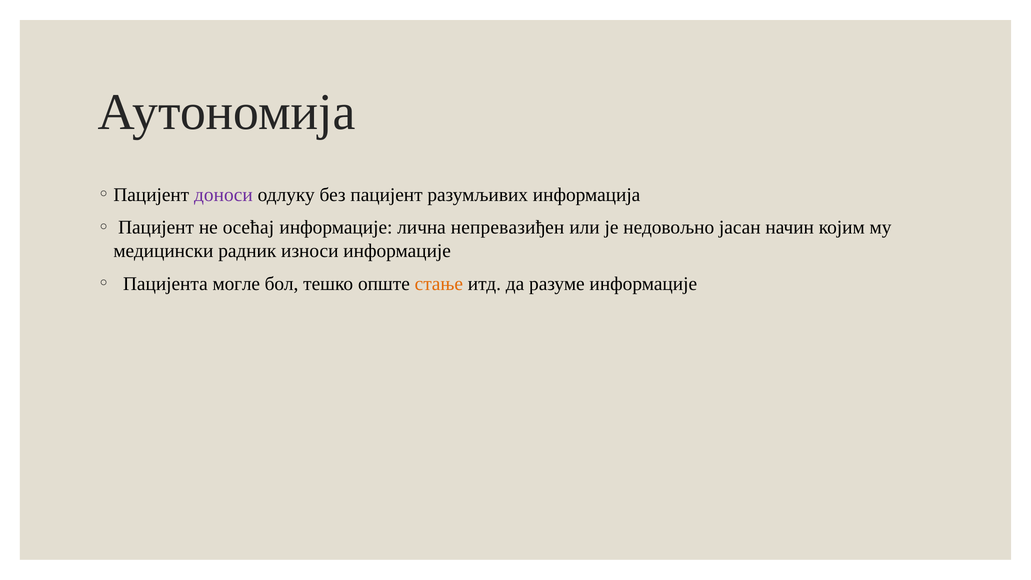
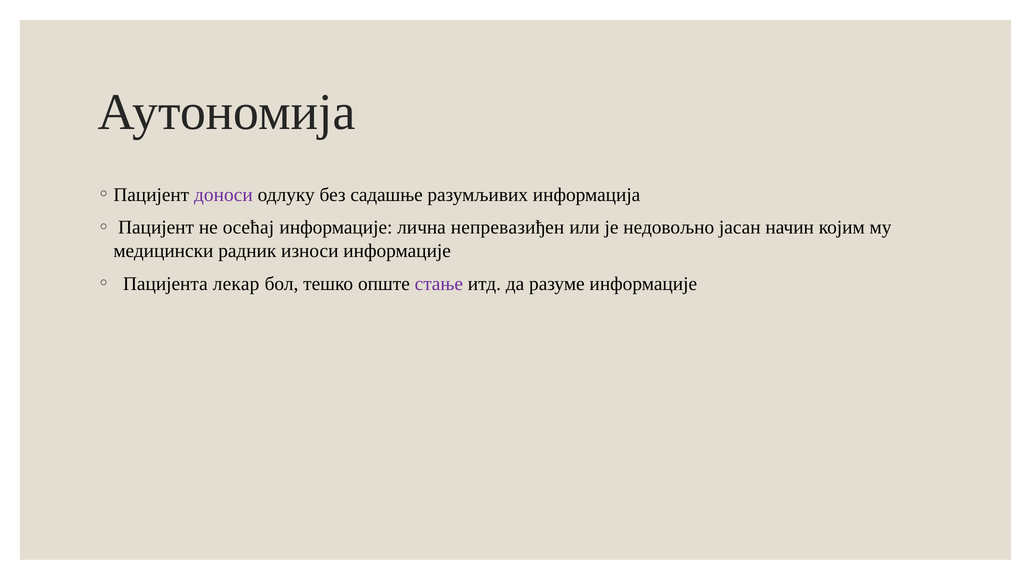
без пацијент: пацијент -> садашње (387, 195)
могле: могле -> лекар (236, 284)
стање colour: orange -> purple (439, 284)
